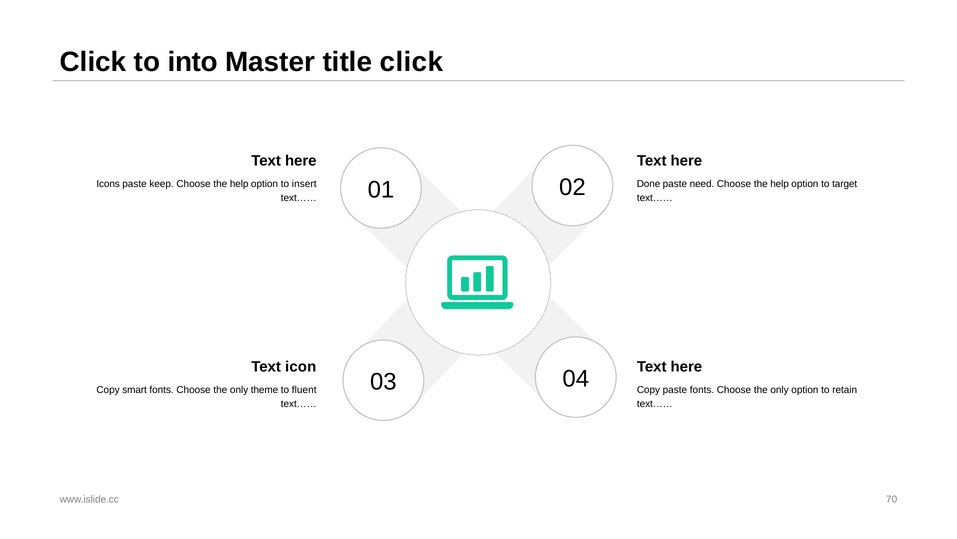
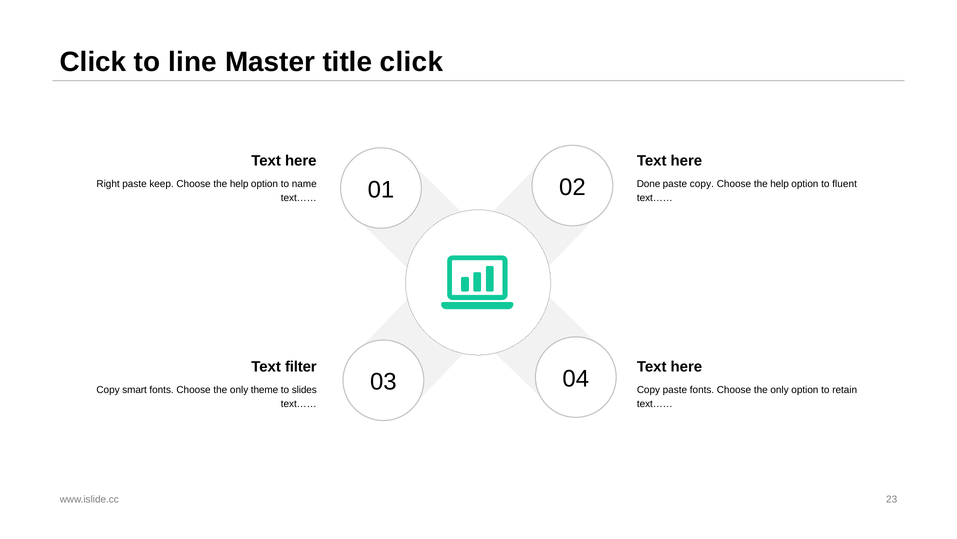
into: into -> line (193, 62)
paste need: need -> copy (702, 184)
target: target -> fluent (845, 184)
Icons: Icons -> Right (108, 184)
insert: insert -> name (304, 184)
icon: icon -> filter (301, 366)
fluent: fluent -> slides (304, 389)
70: 70 -> 23 (892, 499)
